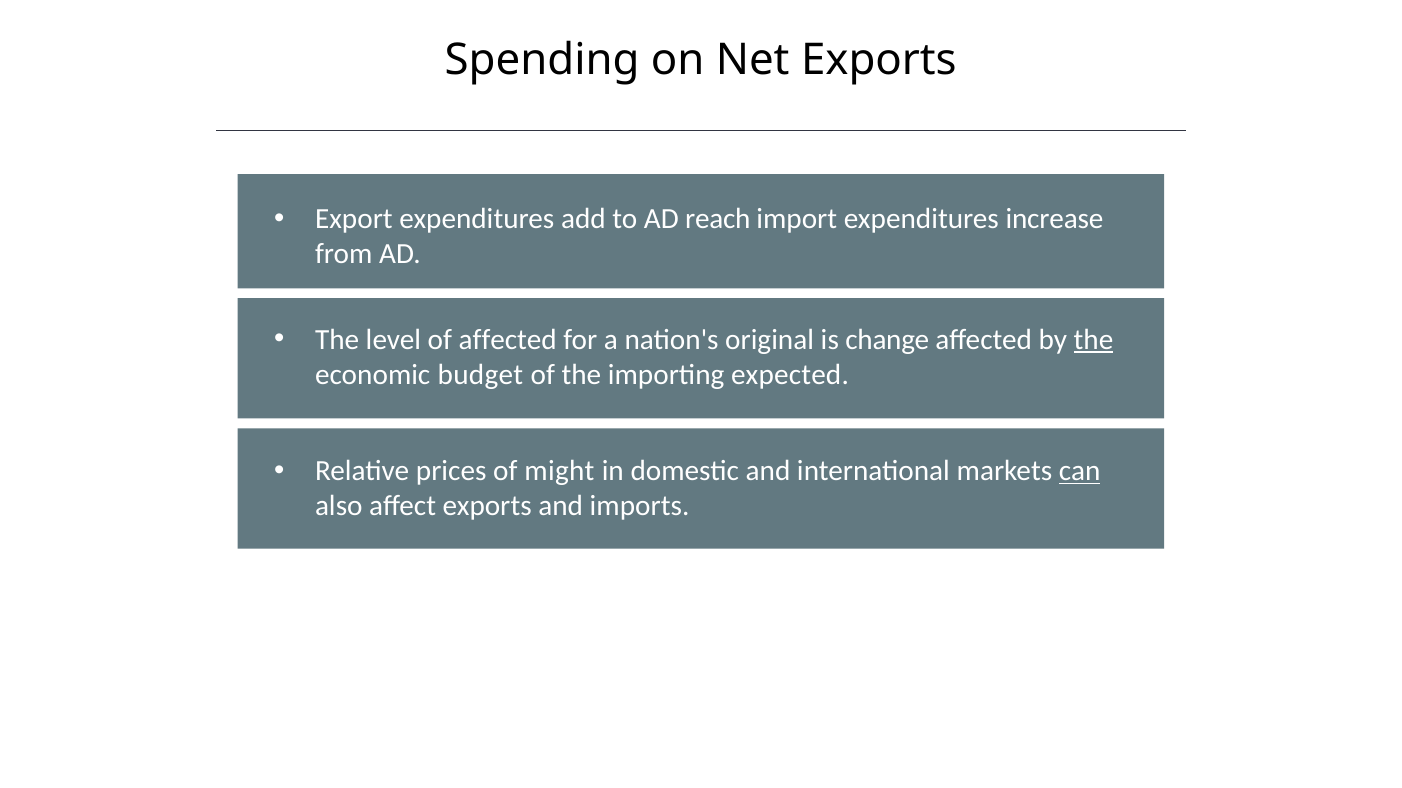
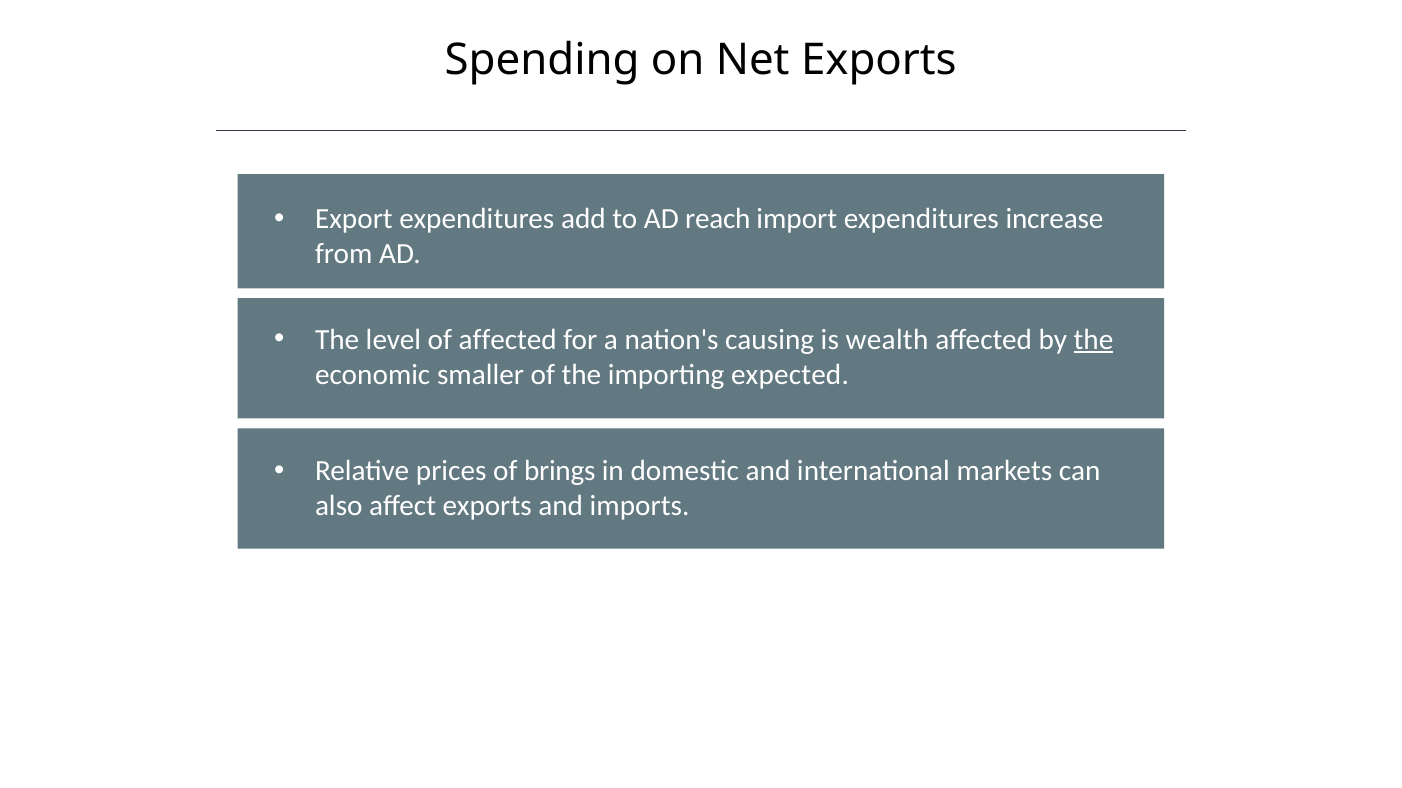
original: original -> causing (770, 340)
change: change -> wealth (887, 340)
budget: budget -> smaller (481, 375)
might: might -> brings (560, 471)
can underline: present -> none (1080, 471)
